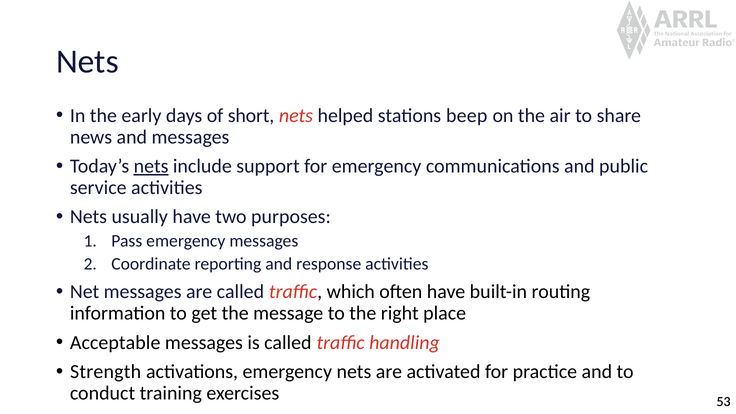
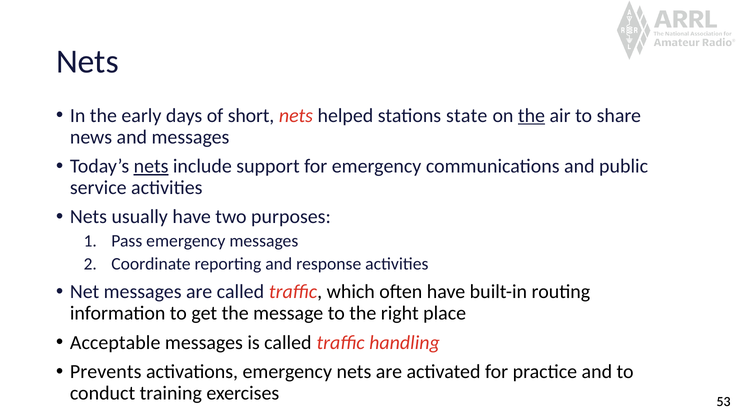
beep: beep -> state (467, 115)
the underline: none -> present (531, 115)
Strength: Strength -> Prevents (106, 372)
